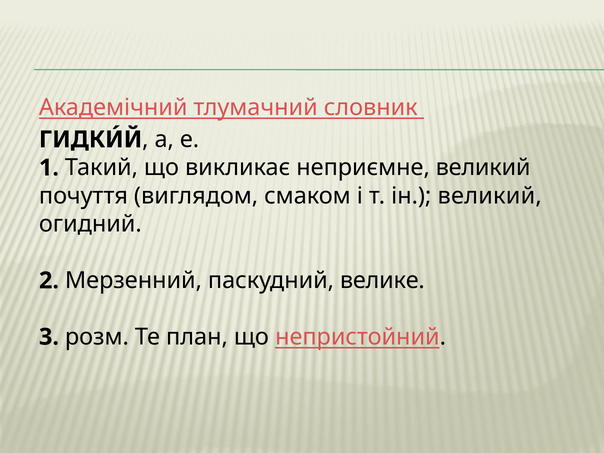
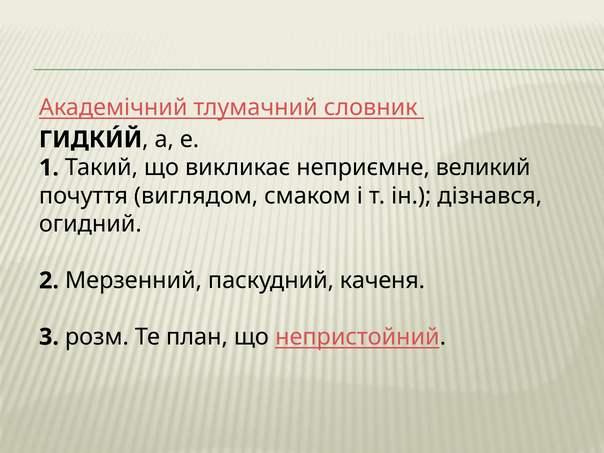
ін великий: великий -> дізнався (490, 196)
велике: велике -> каченя (382, 281)
